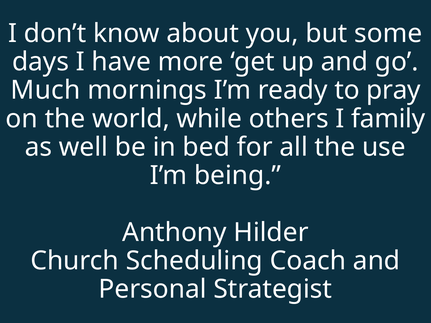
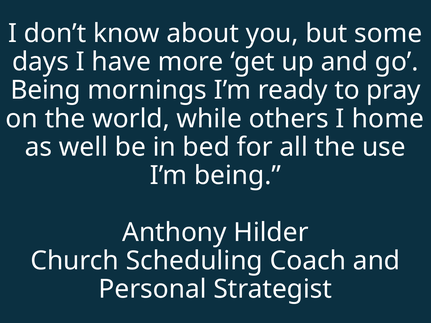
Much: Much -> Being (46, 90)
family: family -> home (388, 119)
